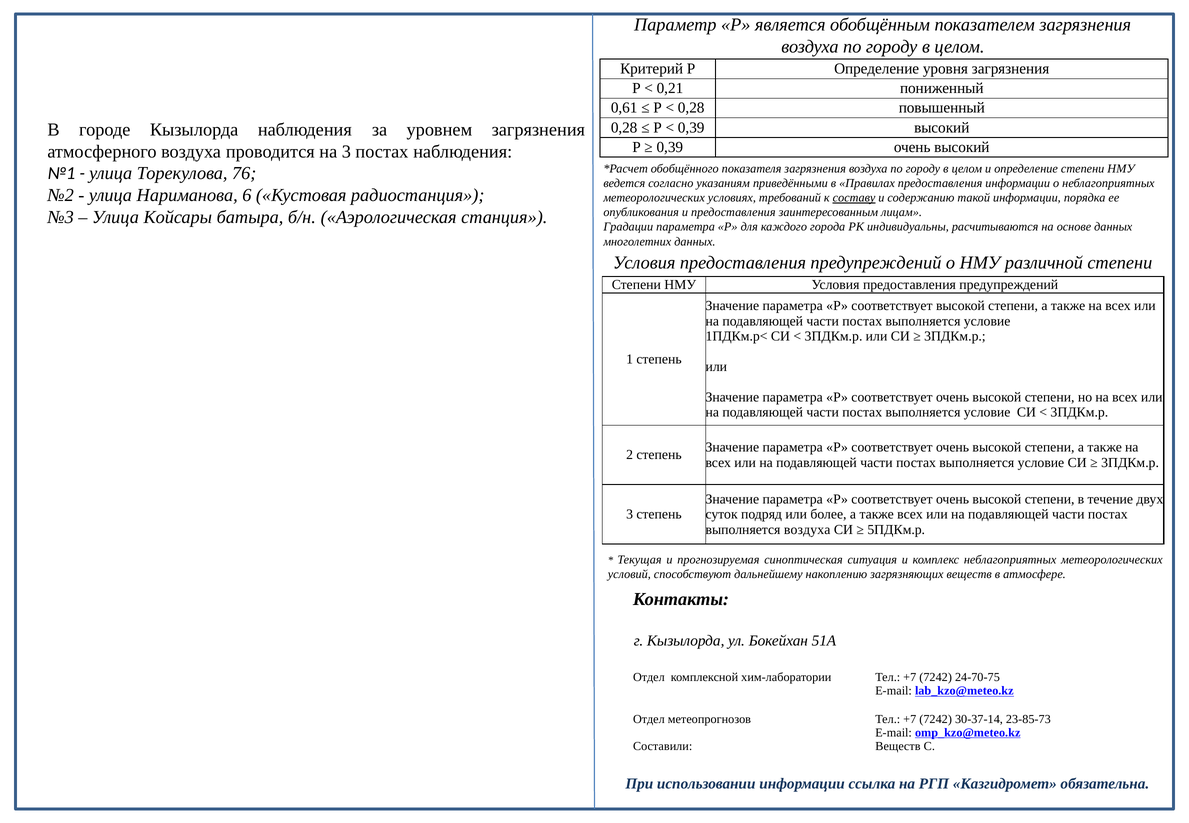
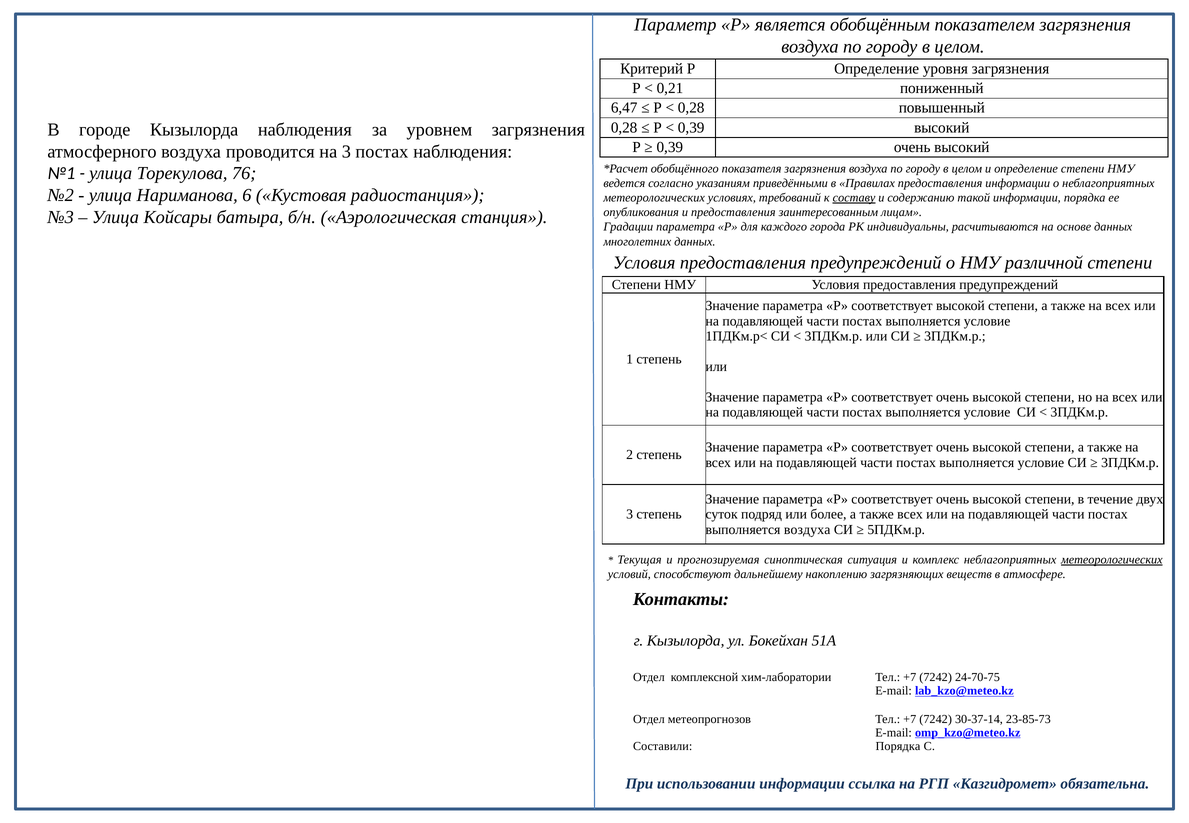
0,61: 0,61 -> 6,47 (624, 108)
метеорологических underline: none -> present (1112, 560)
Веществ: Веществ -> Порядка (898, 746)
